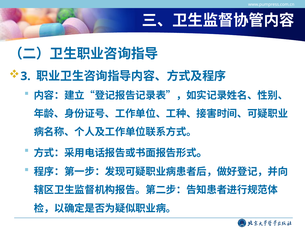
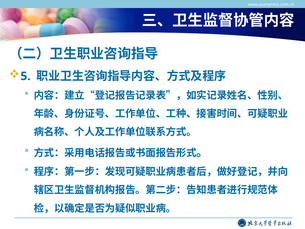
3: 3 -> 5 (26, 76)
